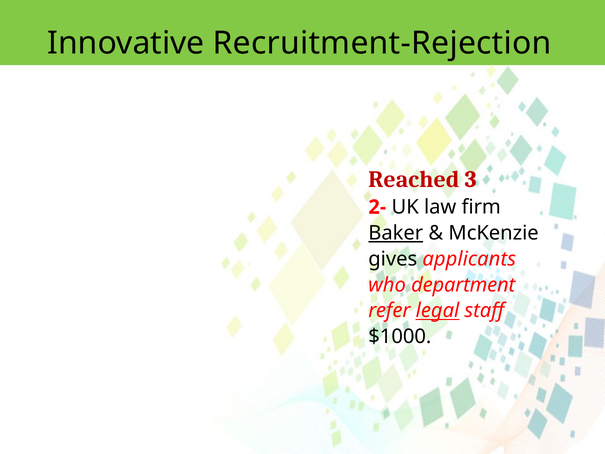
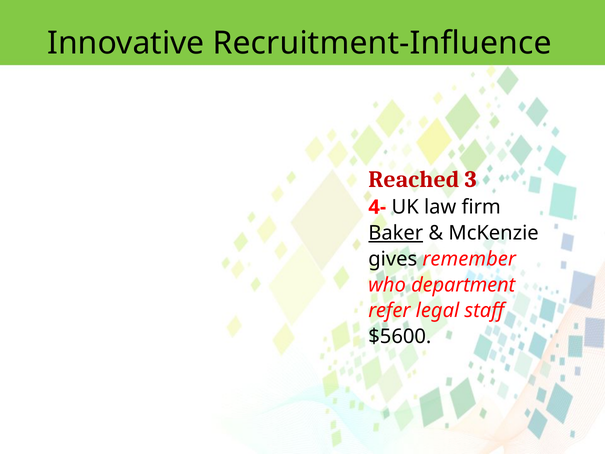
Recruitment-Rejection: Recruitment-Rejection -> Recruitment-Influence (382, 43)
2-: 2- -> 4- (377, 207)
applicants: applicants -> remember (469, 259)
legal underline: present -> none (437, 311)
$1000: $1000 -> $5600 (400, 336)
